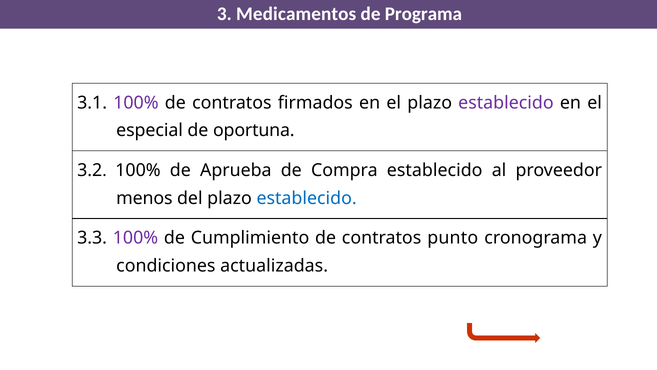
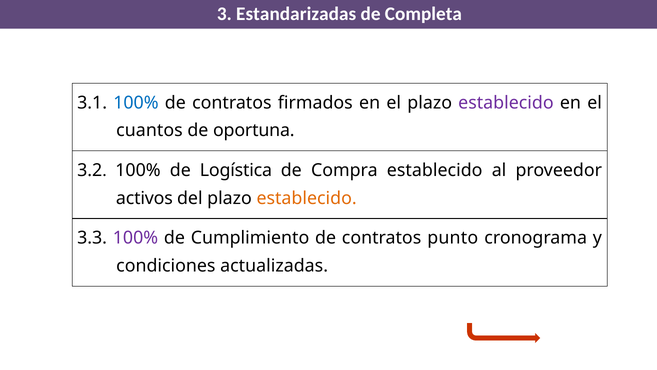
Medicamentos: Medicamentos -> Estandarizadas (296, 14)
Programa: Programa -> Completa (423, 14)
100% colour: purple -> blue (136, 103)
especial: especial -> cuantos (149, 130)
Aprueba: Aprueba -> Logística (236, 170)
menos: menos -> activos (144, 198)
establecido colour: blue -> orange (307, 198)
